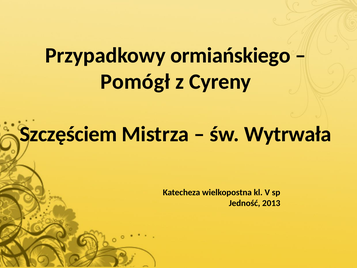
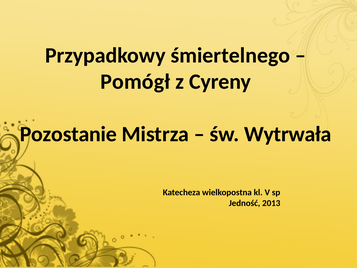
ormiańskiego: ormiańskiego -> śmiertelnego (230, 55)
Szczęściem: Szczęściem -> Pozostanie (68, 134)
